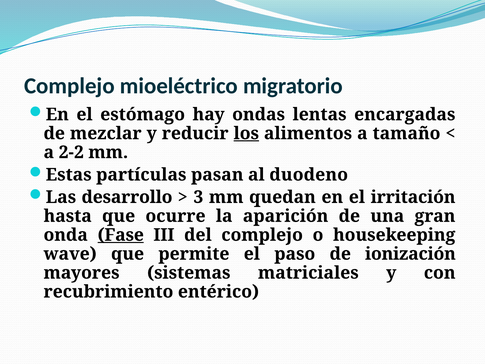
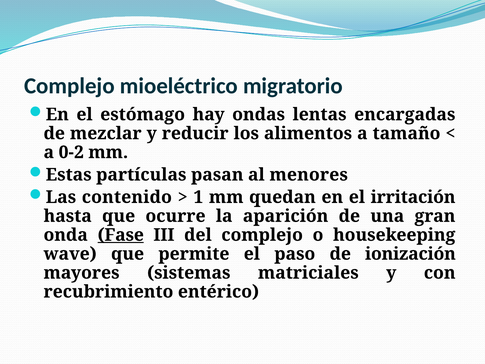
los underline: present -> none (246, 133)
2-2: 2-2 -> 0-2 (71, 152)
duodeno: duodeno -> menores (309, 175)
desarrollo: desarrollo -> contenido (127, 197)
3: 3 -> 1 (198, 197)
